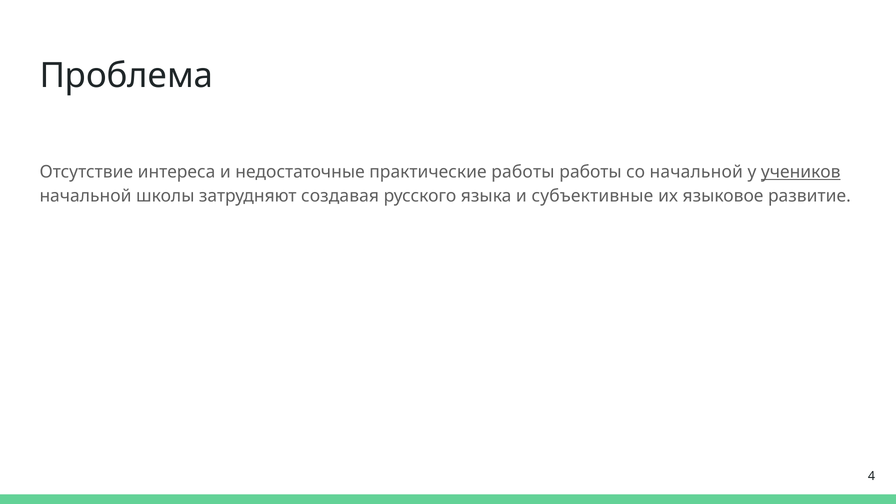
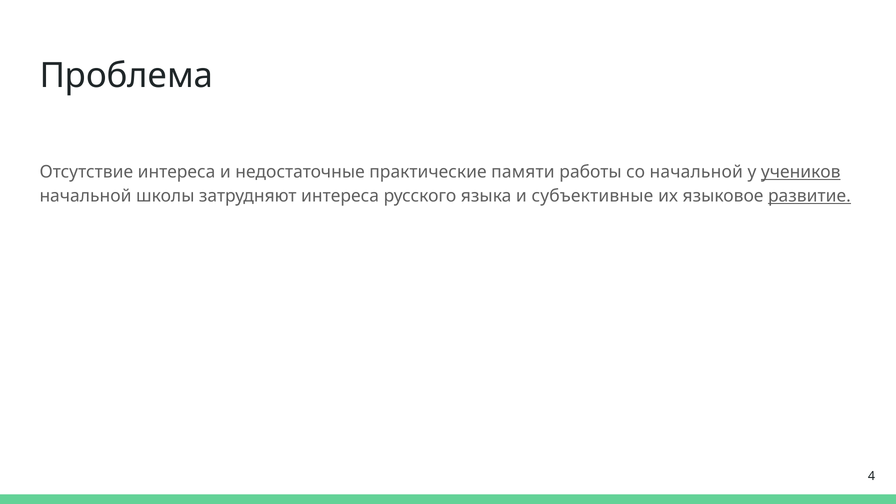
практические работы: работы -> памяти (523, 172)
затрудняют создавая: создавая -> интереса (340, 196)
развитие underline: none -> present (809, 196)
